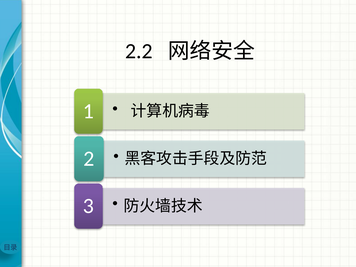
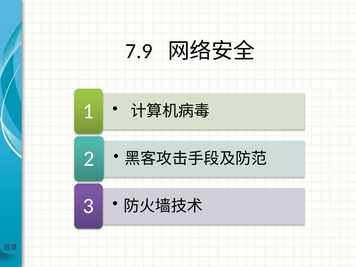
2.2: 2.2 -> 7.9 (139, 51)
